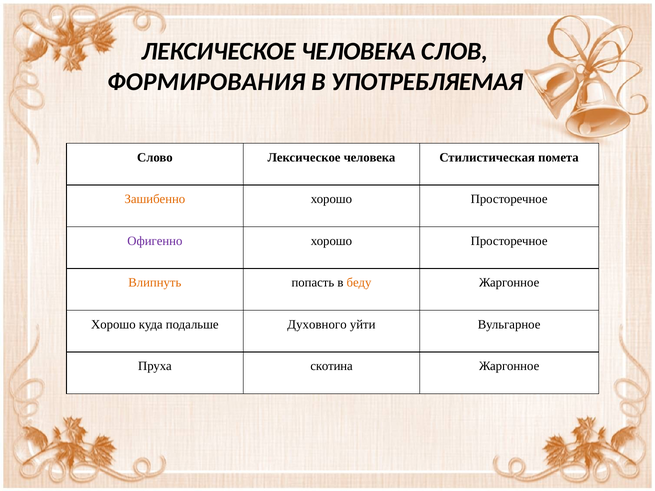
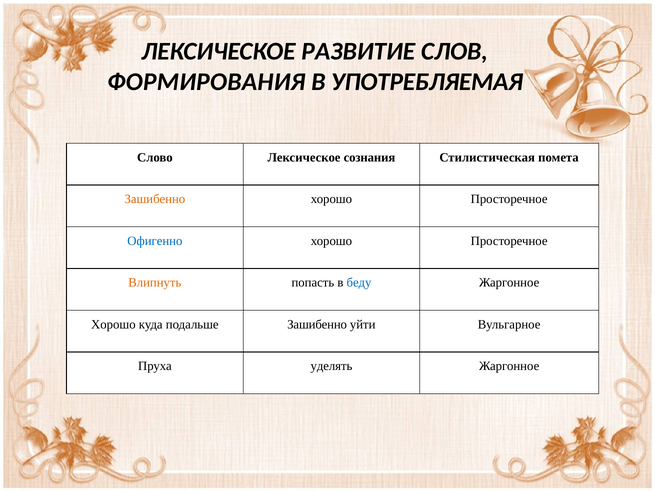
ЧЕЛОВЕКА: ЧЕЛОВЕКА -> РАЗВИТИЕ (358, 51)
Слово Лексическое человека: человека -> сознания (370, 157)
Офигенно colour: purple -> blue (155, 241)
беду colour: orange -> blue (359, 283)
подальше Духовного: Духовного -> Зашибенно (317, 325)
скотина: скотина -> уделять (331, 366)
